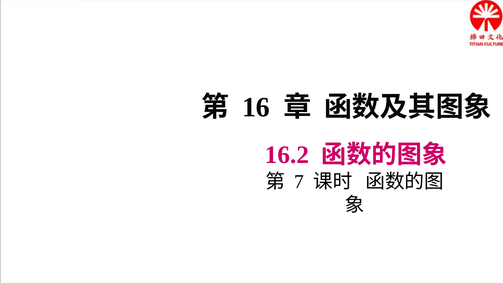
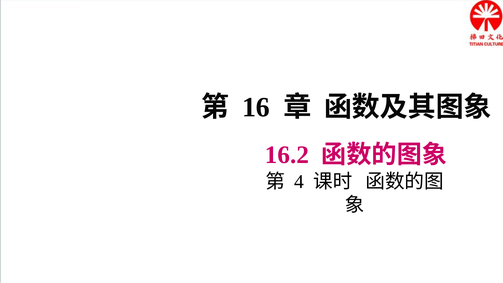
7: 7 -> 4 (299, 182)
